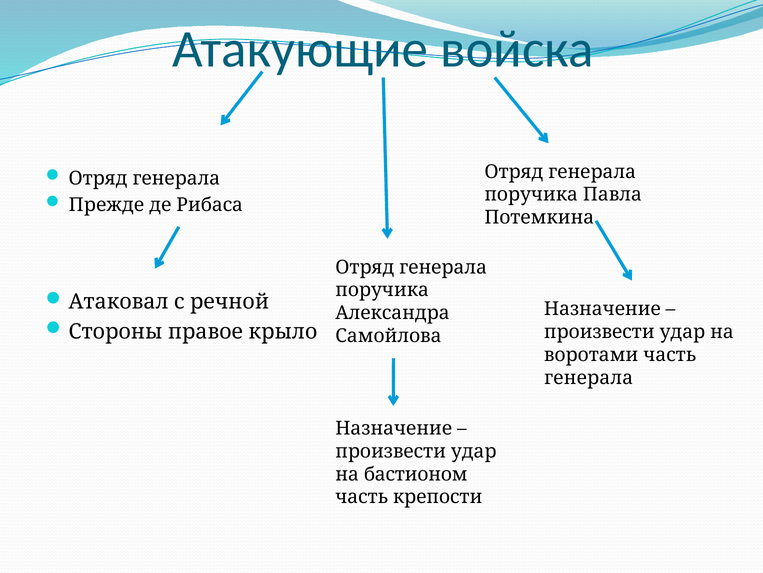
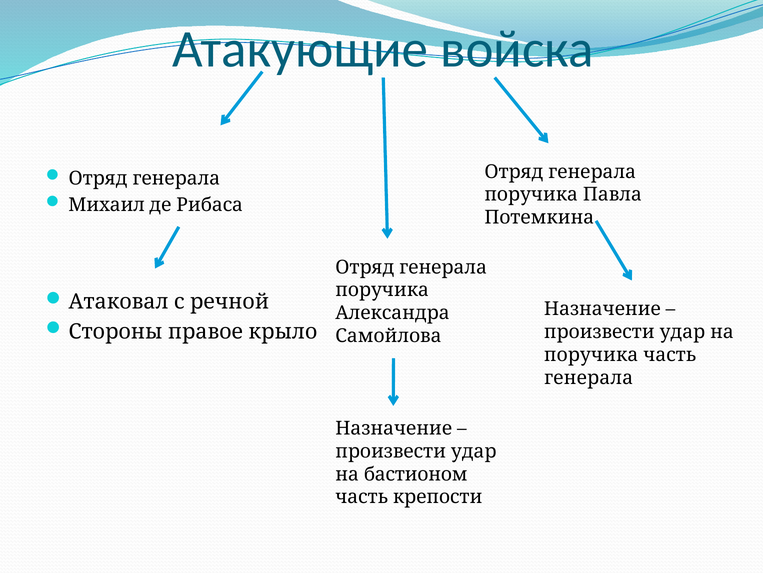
Прежде: Прежде -> Михаил (107, 205)
воротами: воротами -> поручика (591, 354)
